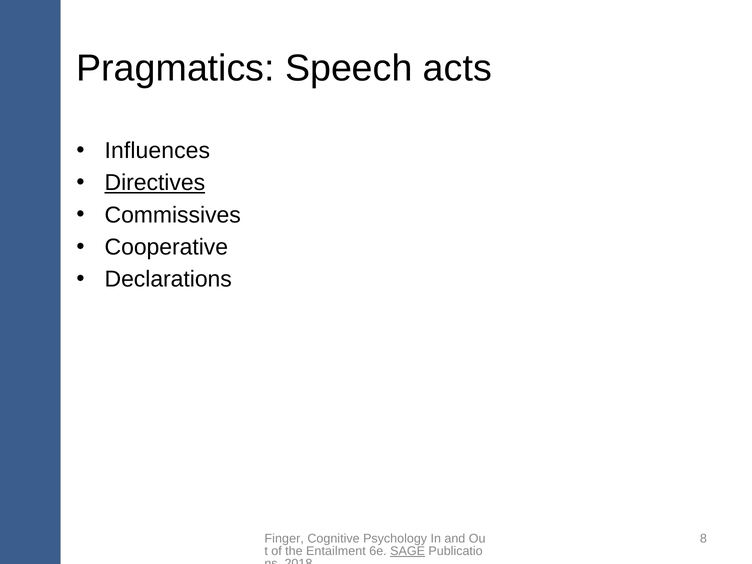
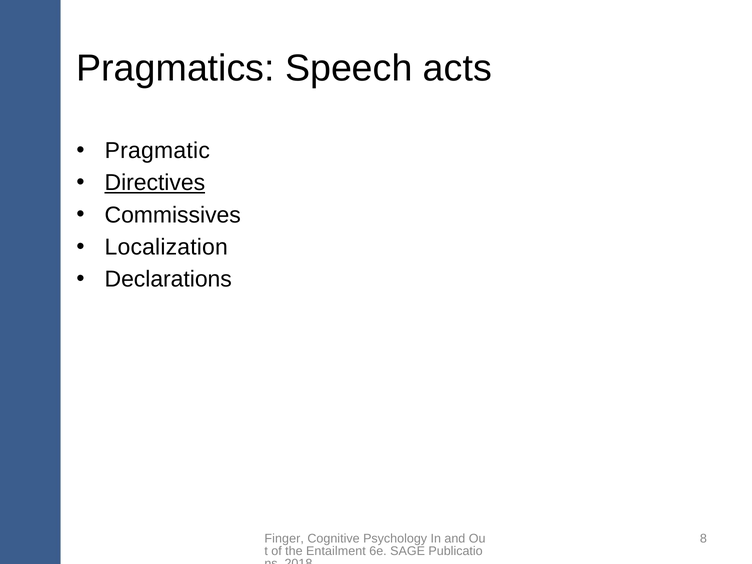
Influences: Influences -> Pragmatic (157, 151)
Cooperative: Cooperative -> Localization (166, 247)
SAGE underline: present -> none (408, 551)
